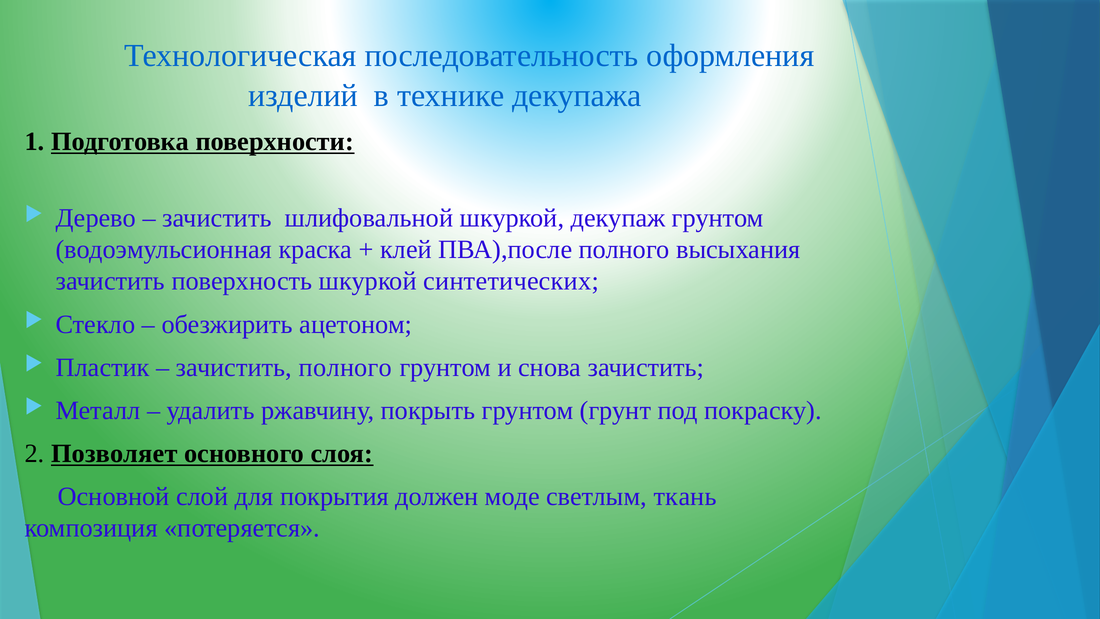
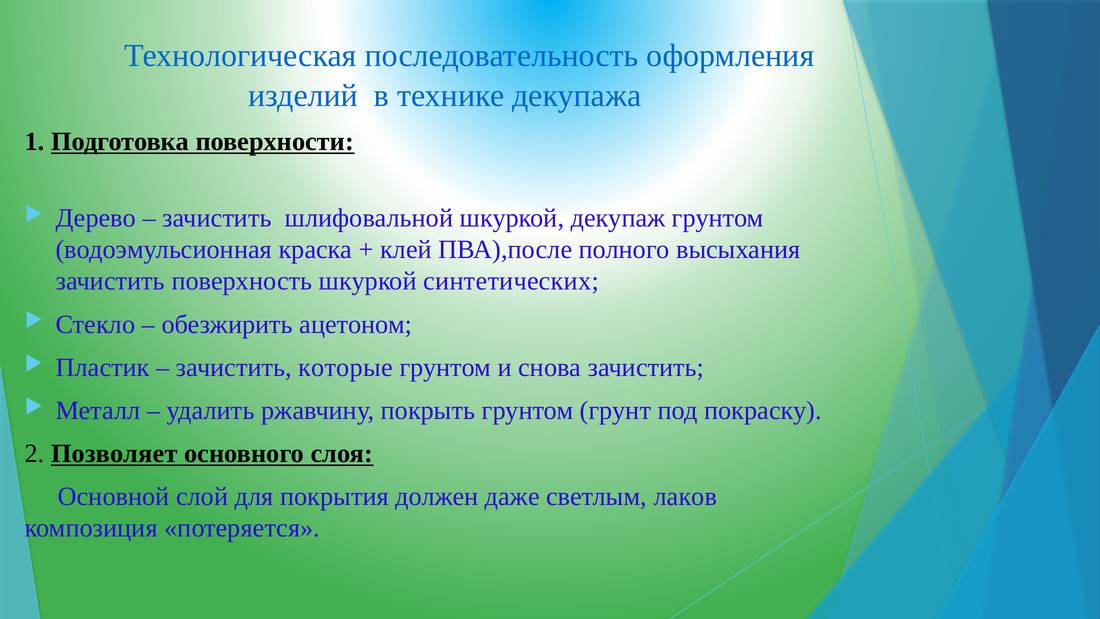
зачистить полного: полного -> которые (346, 367)
моде: моде -> даже (512, 496)
ткань: ткань -> лаков (685, 496)
